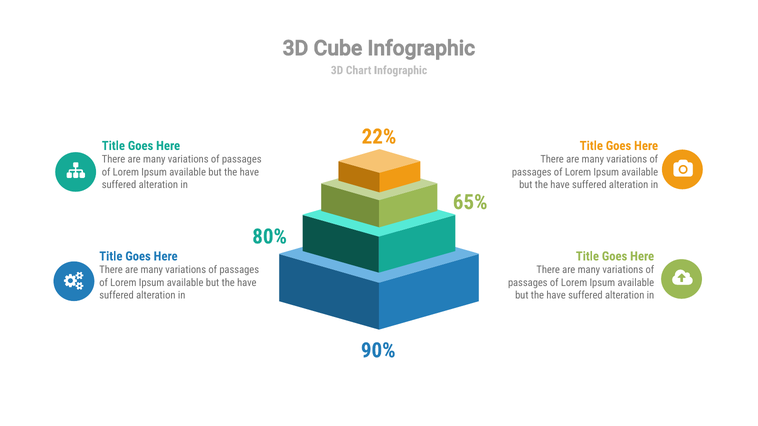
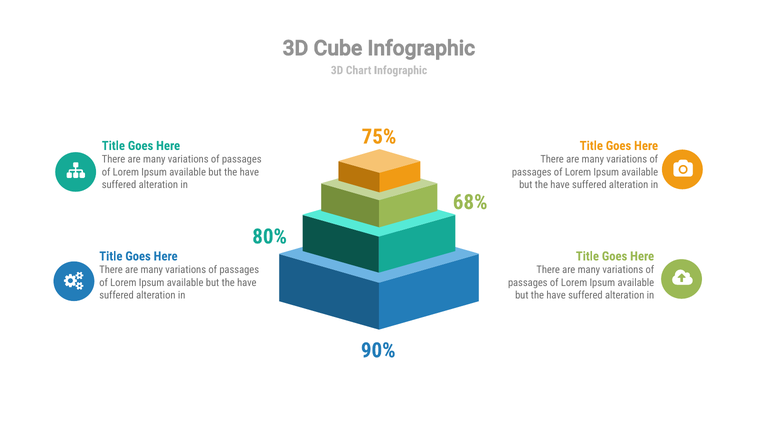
22%: 22% -> 75% (379, 137)
65%: 65% -> 68% (470, 202)
